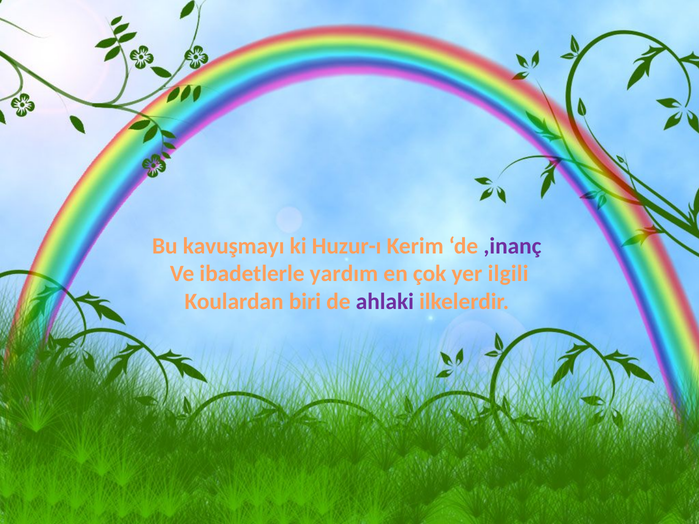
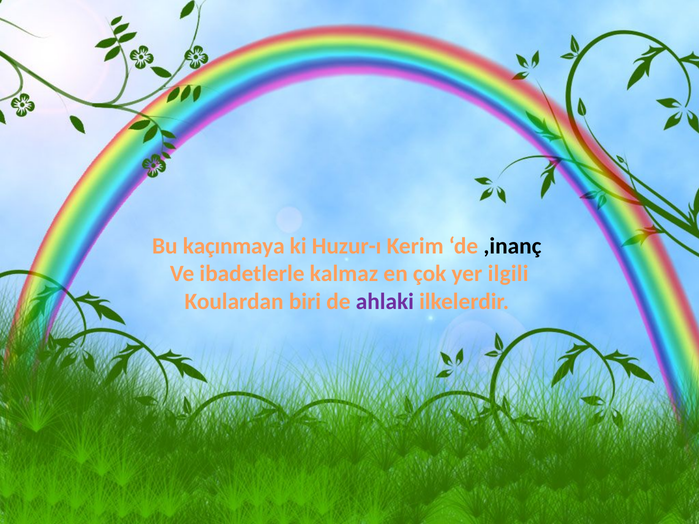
kavuşmayı: kavuşmayı -> kaçınmaya (234, 246)
,inanç colour: purple -> black (512, 246)
yardım: yardım -> kalmaz (344, 274)
